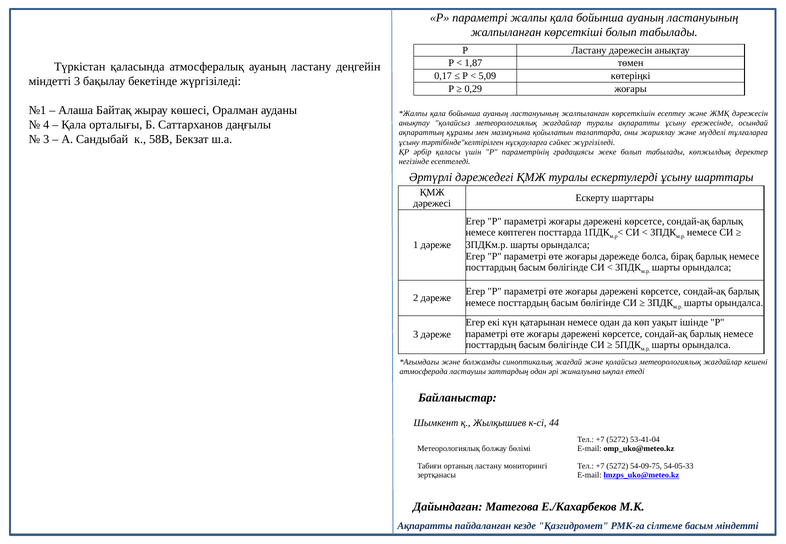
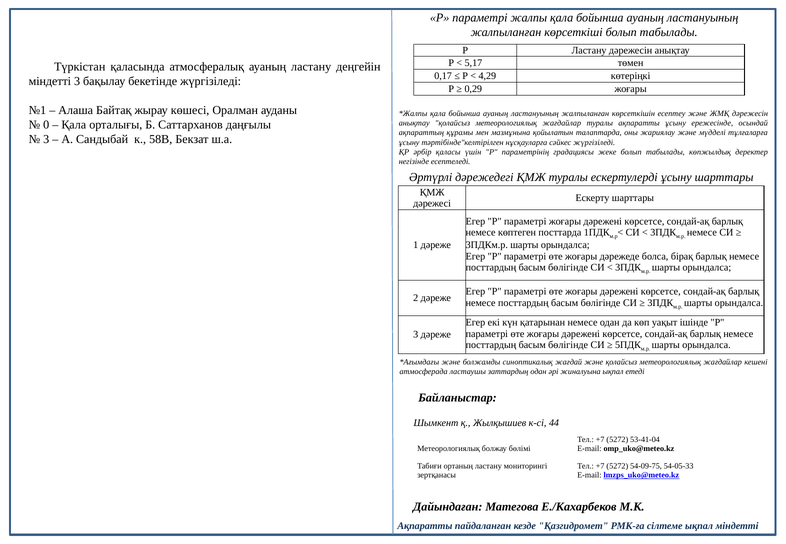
1,87: 1,87 -> 5,17 (473, 63)
5,09: 5,09 -> 4,29 (487, 76)
4: 4 -> 0 (46, 125)
сілтеме басым: басым -> ықпал (699, 526)
